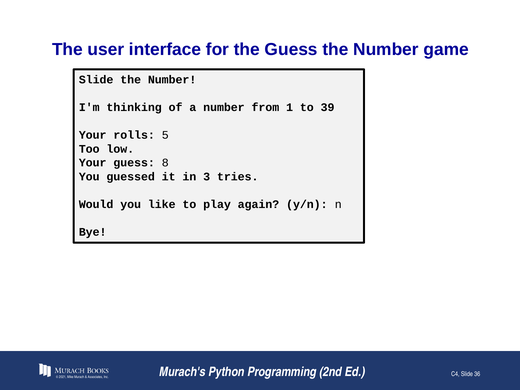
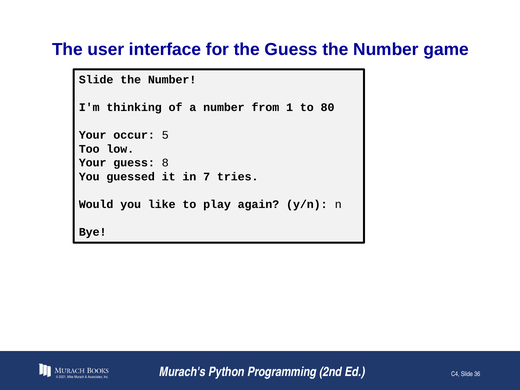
39: 39 -> 80 (328, 107)
rolls: rolls -> occur (134, 135)
3: 3 -> 7 (207, 177)
